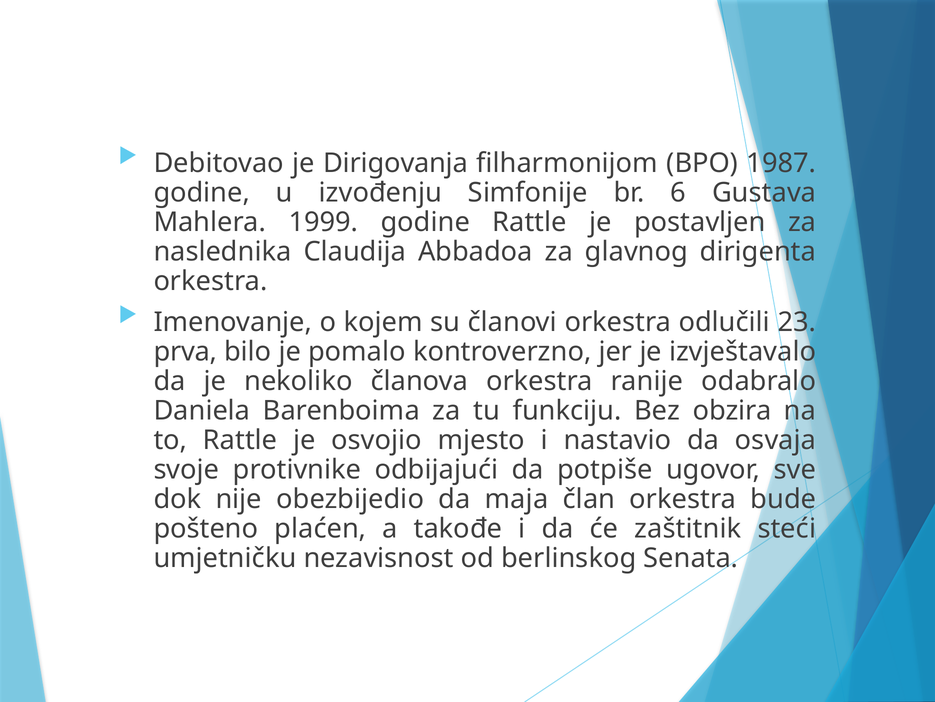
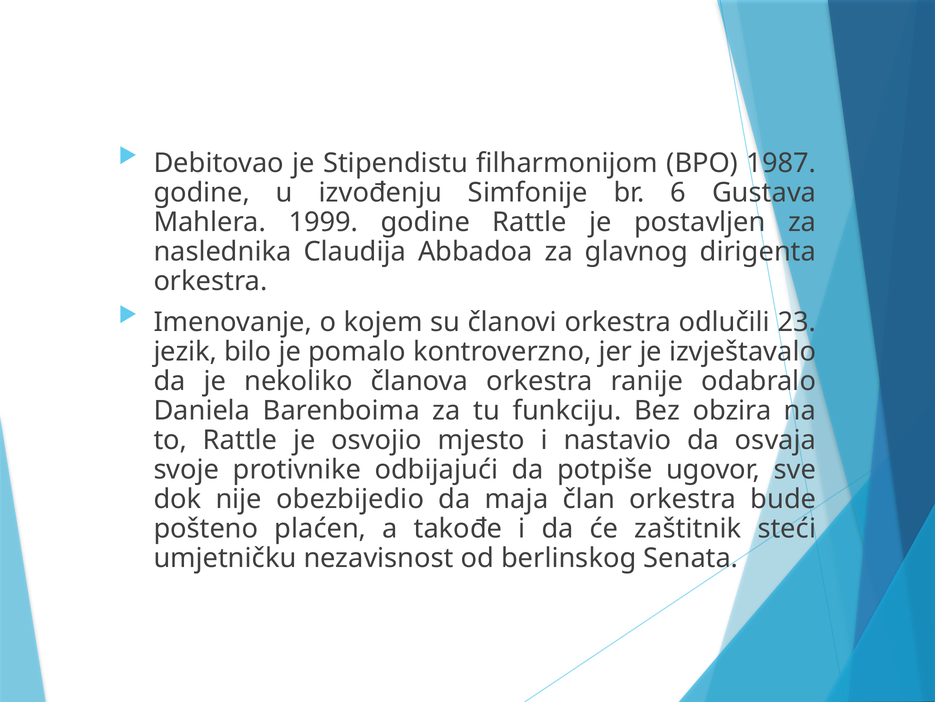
Dirigovanja: Dirigovanja -> Stipendistu (395, 163)
prva: prva -> jezik (185, 352)
